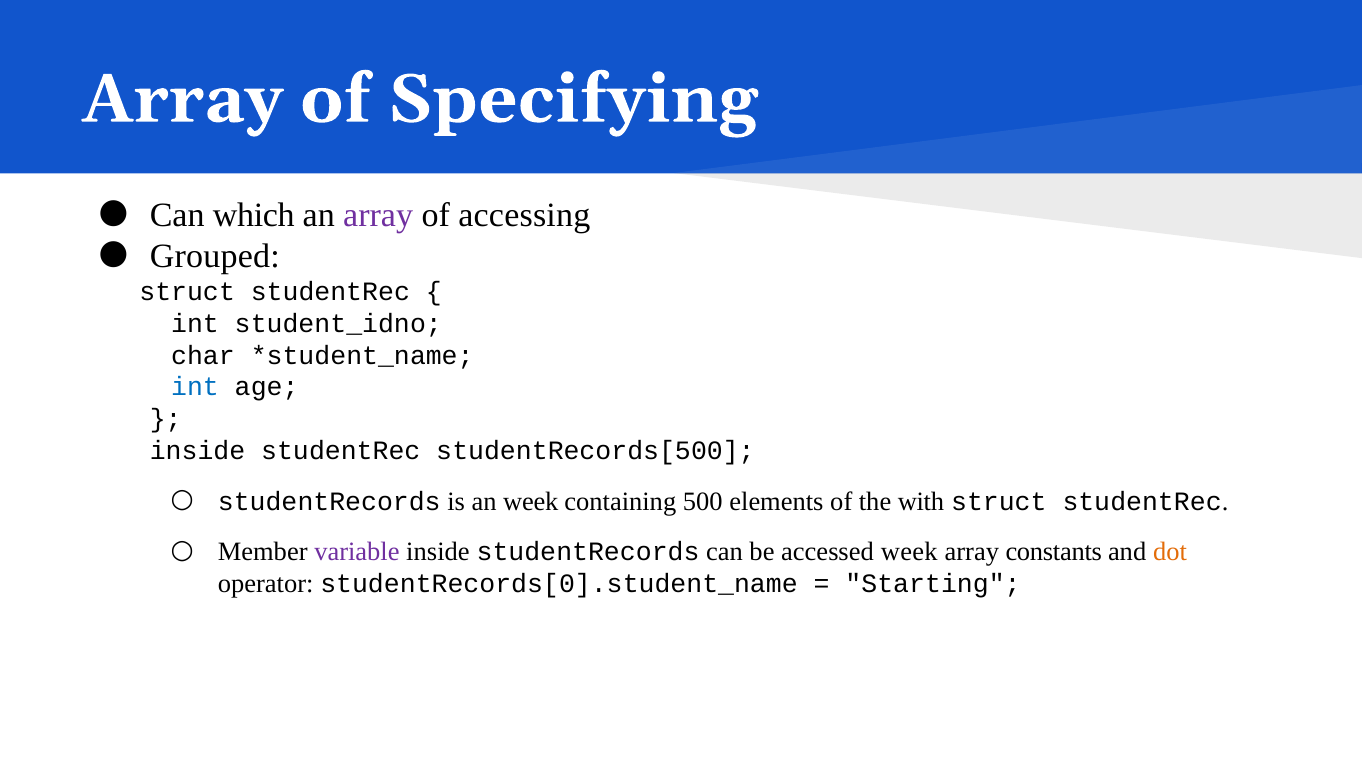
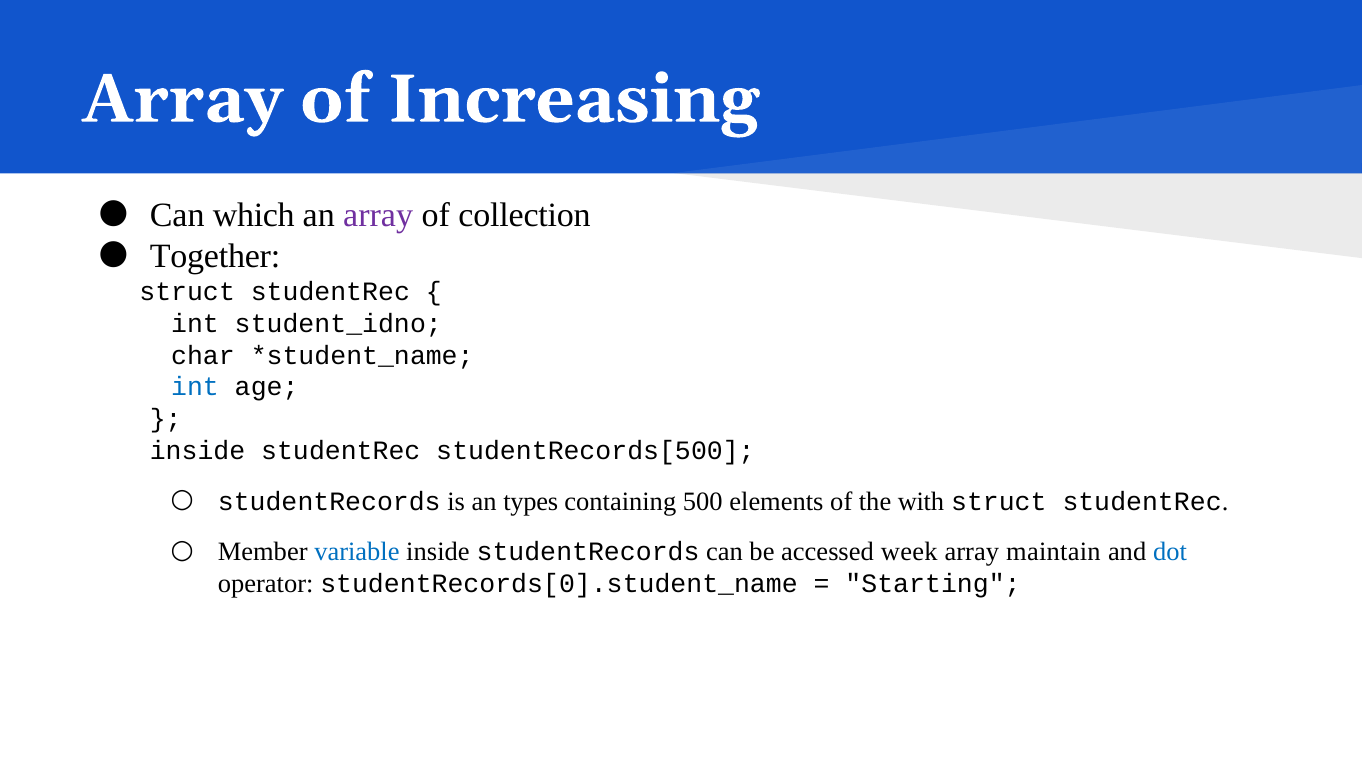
Specifying: Specifying -> Increasing (573, 99)
accessing: accessing -> collection (525, 215)
Grouped: Grouped -> Together (215, 256)
an week: week -> types (531, 502)
variable colour: purple -> blue (357, 552)
constants: constants -> maintain (1053, 552)
dot colour: orange -> blue (1170, 552)
